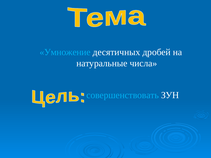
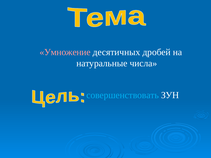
Умножение colour: light blue -> pink (65, 52)
